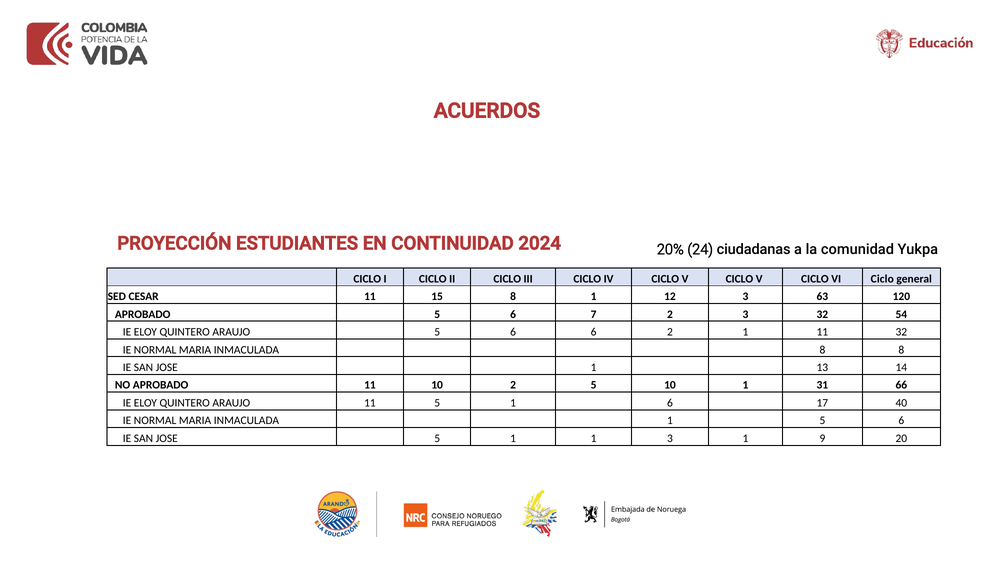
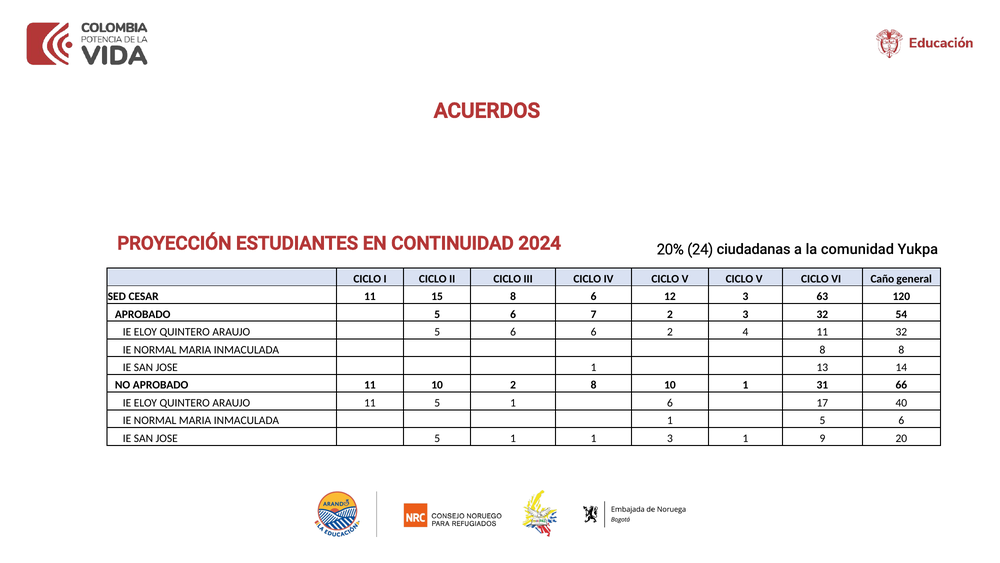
VI Ciclo: Ciclo -> Caño (882, 279)
8 1: 1 -> 6 (594, 296)
2 1: 1 -> 4 (745, 332)
2 5: 5 -> 8 (594, 385)
